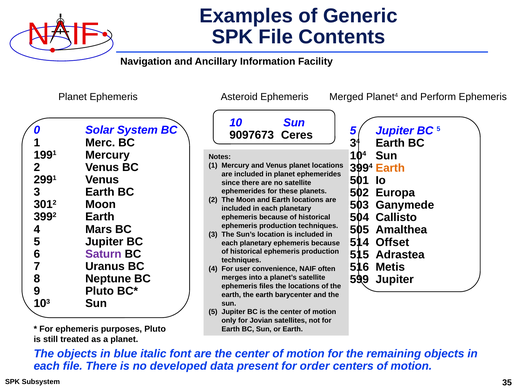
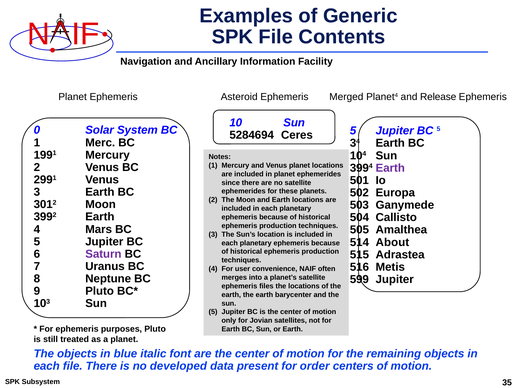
Perform: Perform -> Release (438, 97)
9097673: 9097673 -> 5284694 (252, 135)
Earth colour: orange -> purple (390, 168)
Offset: Offset -> About (392, 242)
